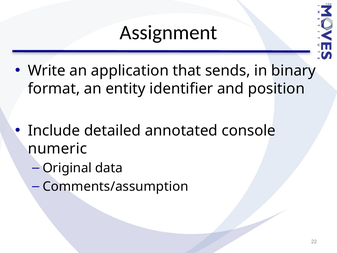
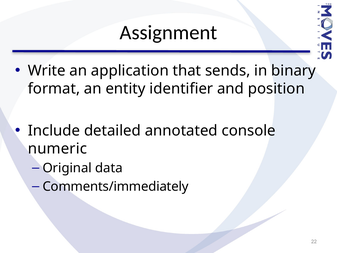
Comments/assumption: Comments/assumption -> Comments/immediately (116, 186)
